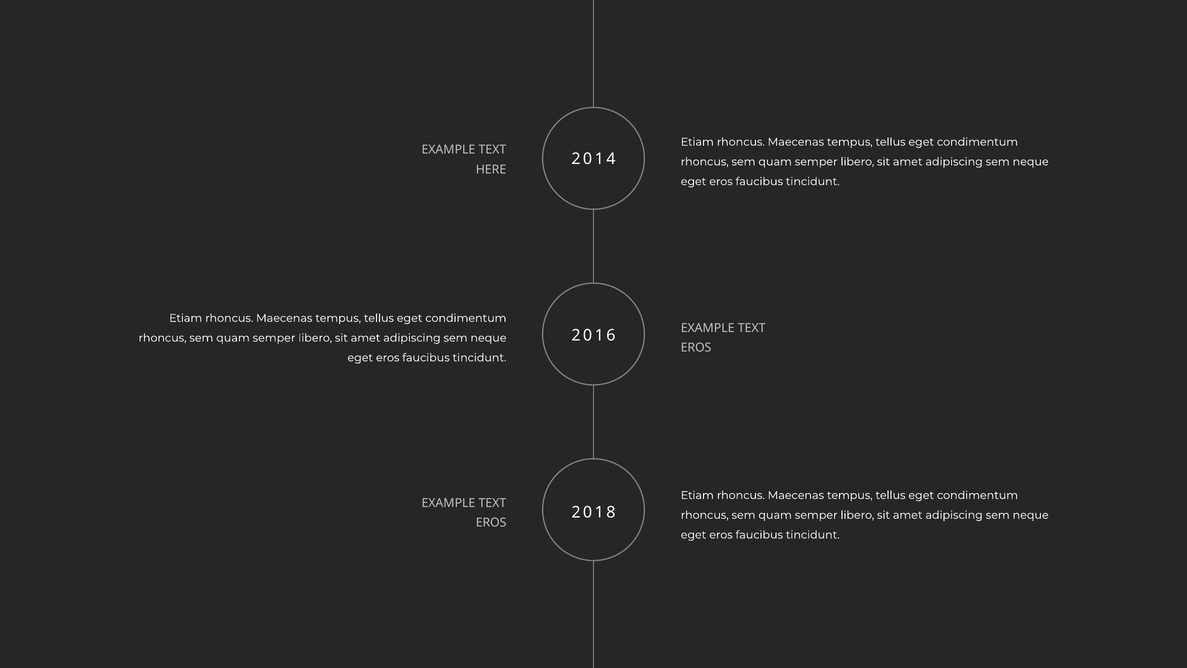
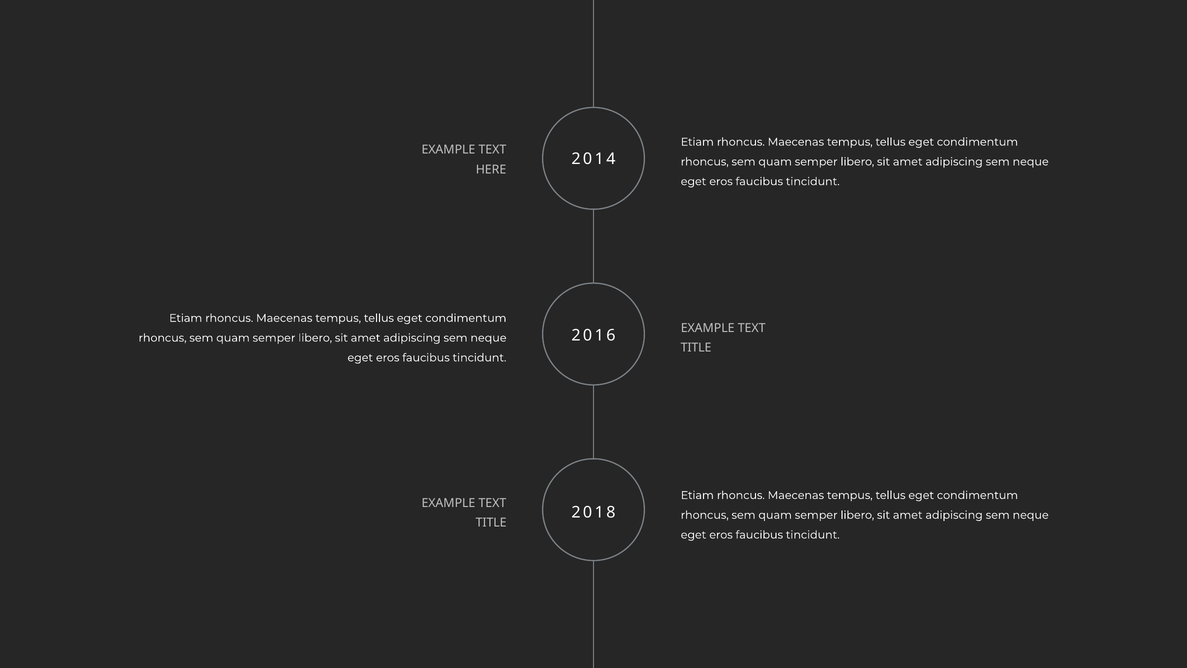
EROS: EROS -> TITLE (696, 348)
EROS: EROS -> TITLE (491, 523)
